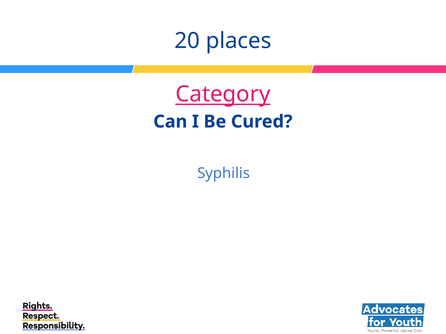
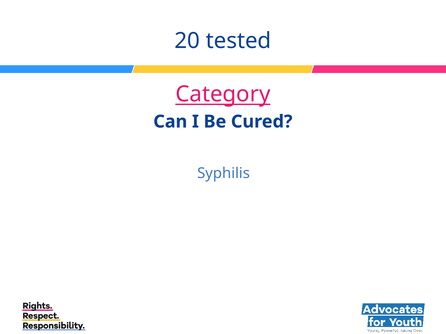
places: places -> tested (239, 41)
